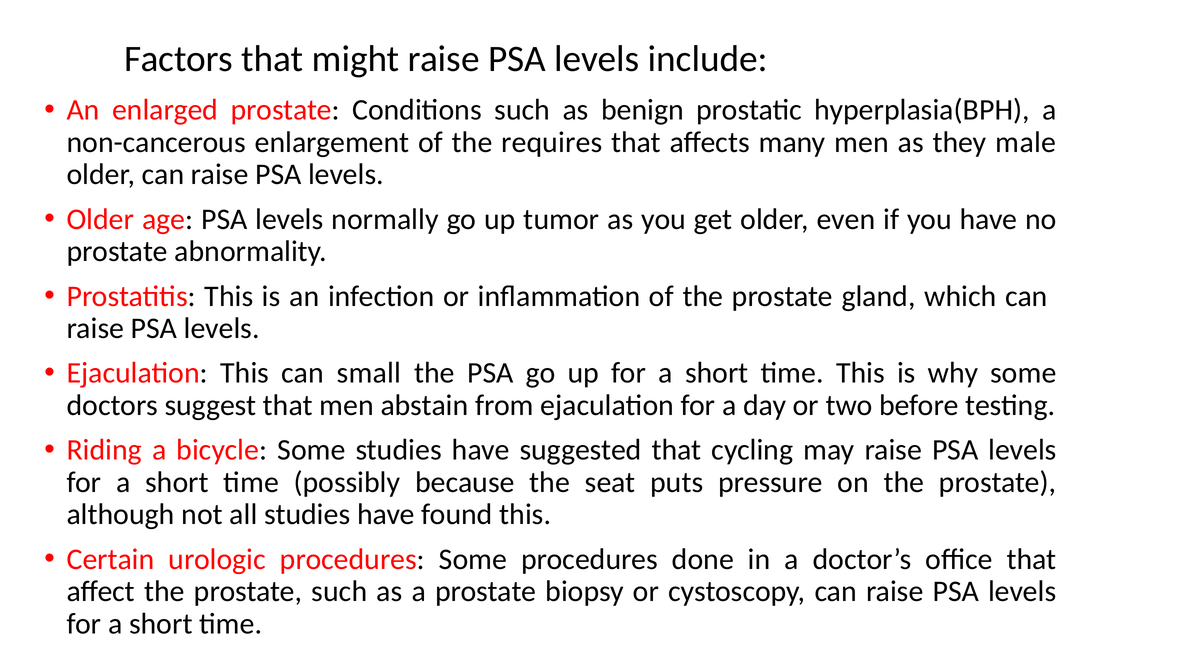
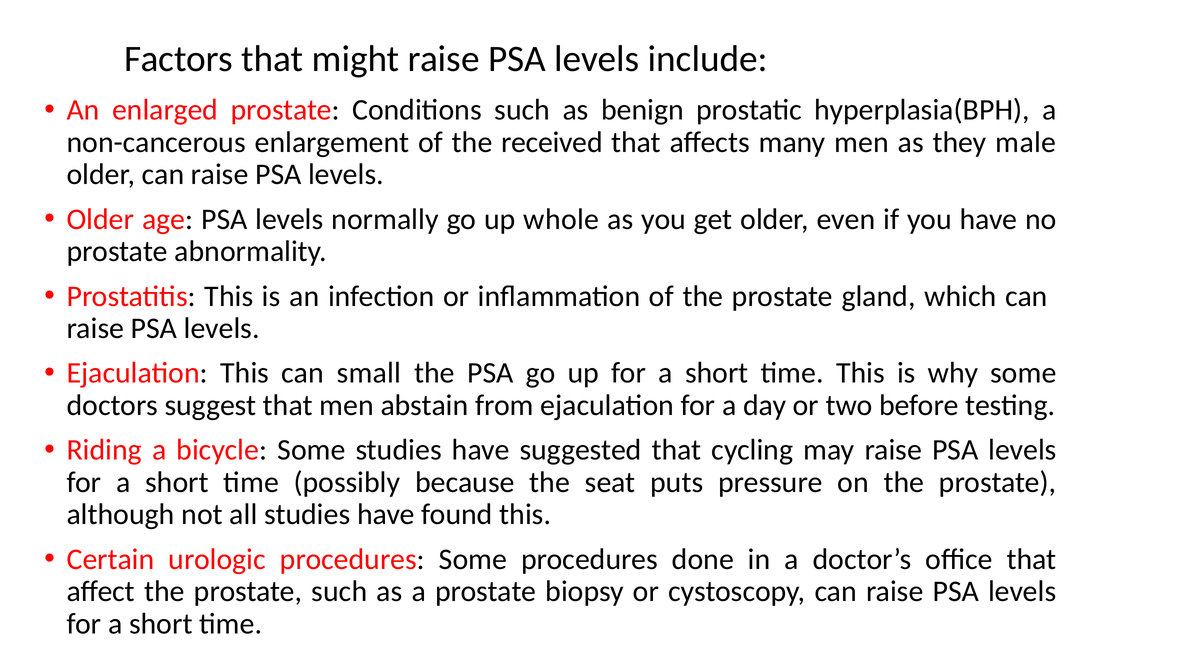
requires: requires -> received (552, 142)
tumor: tumor -> whole (561, 219)
